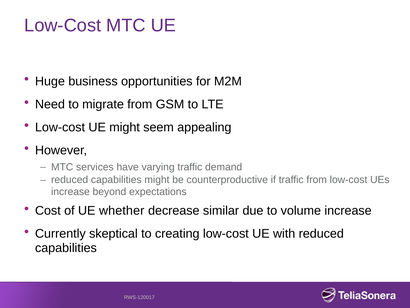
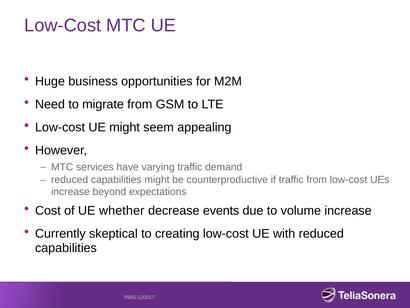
similar: similar -> events (221, 210)
